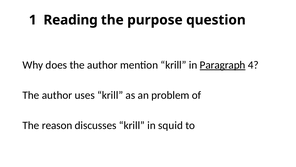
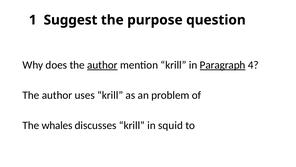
Reading: Reading -> Suggest (71, 20)
author underline: none -> present (102, 65)
reason: reason -> whales (57, 125)
